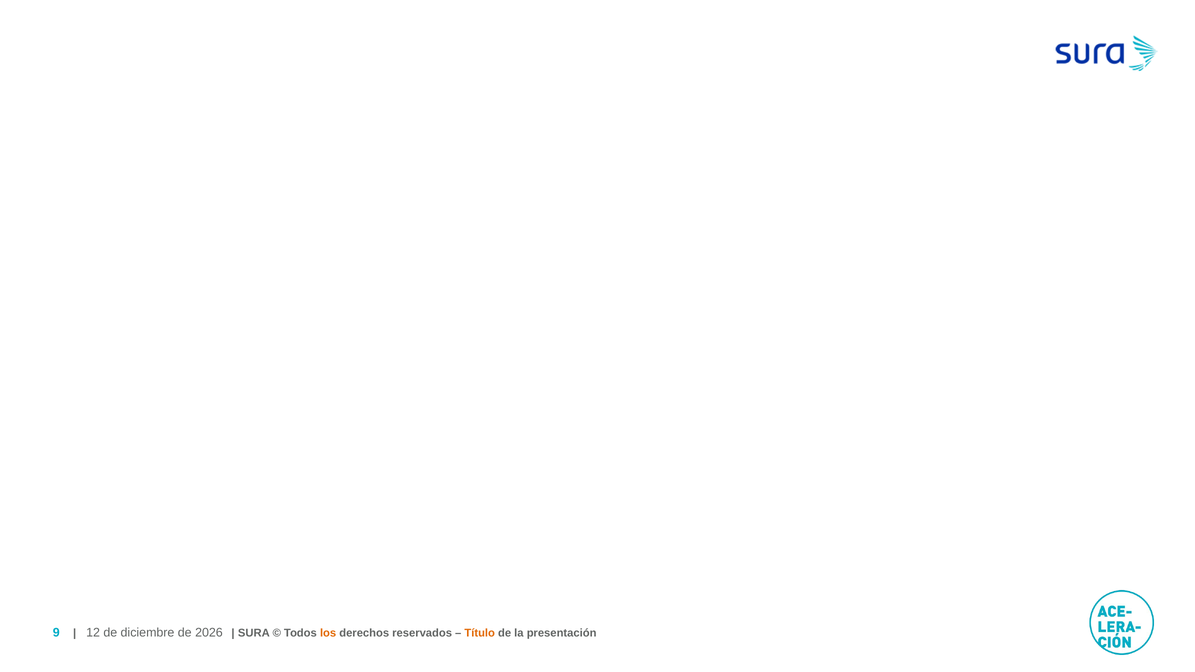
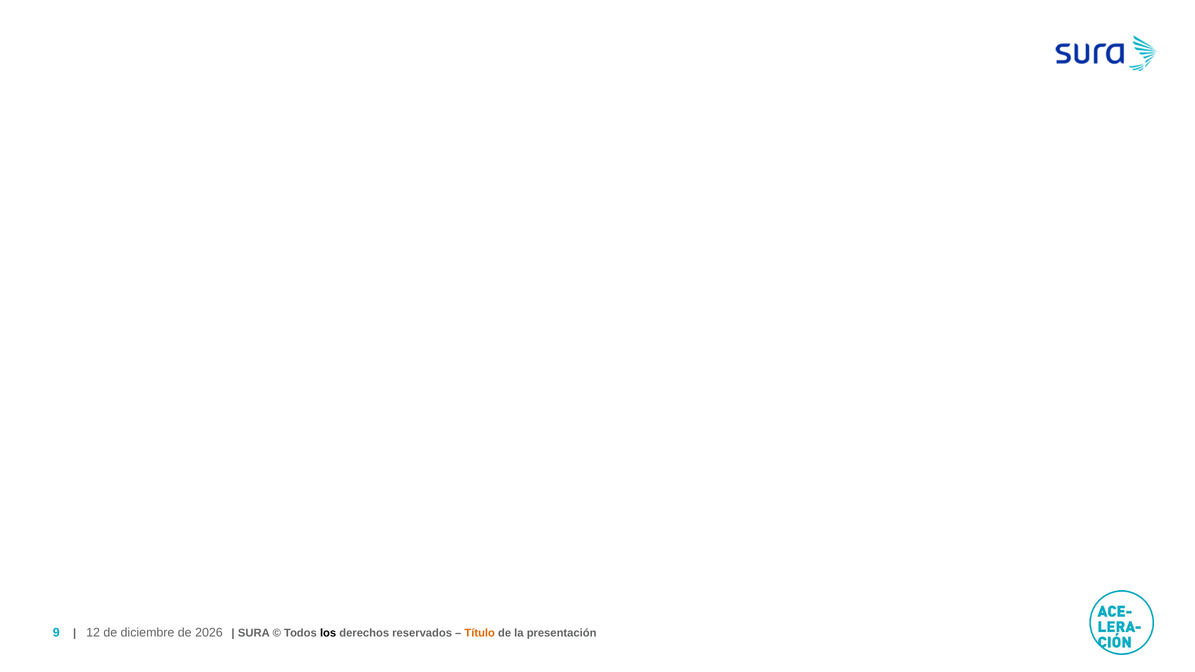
los colour: orange -> black (328, 633)
